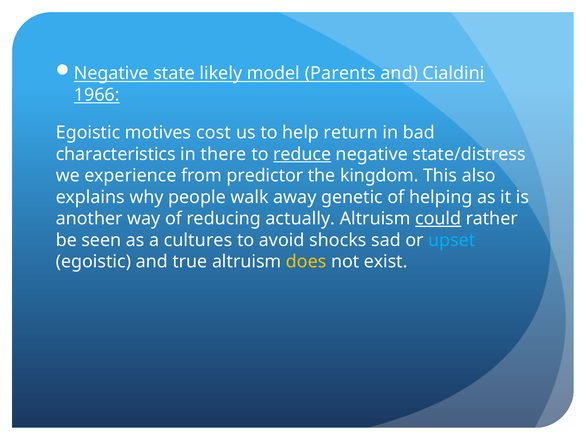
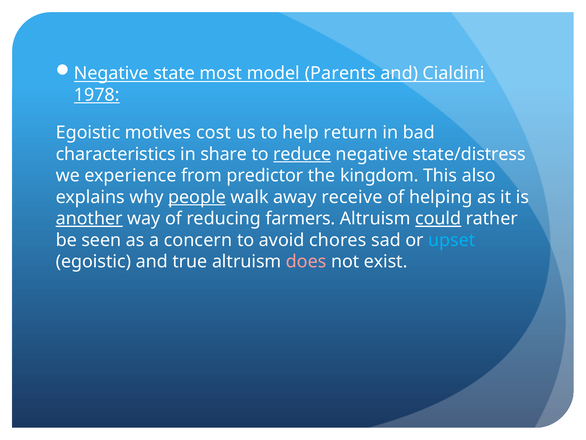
likely: likely -> most (221, 73)
1966: 1966 -> 1978 (97, 95)
there: there -> share (224, 154)
people underline: none -> present (197, 197)
genetic: genetic -> receive (352, 197)
another underline: none -> present (89, 218)
actually: actually -> farmers (300, 218)
cultures: cultures -> concern (198, 240)
shocks: shocks -> chores (338, 240)
does colour: yellow -> pink (306, 261)
